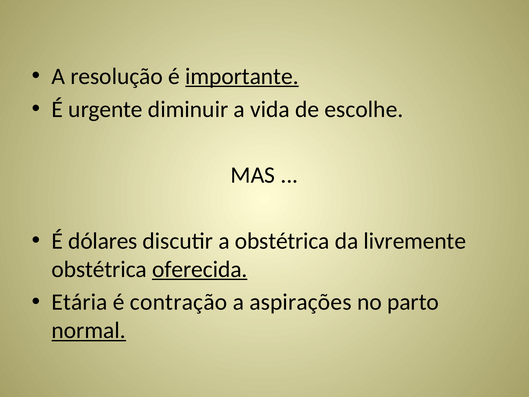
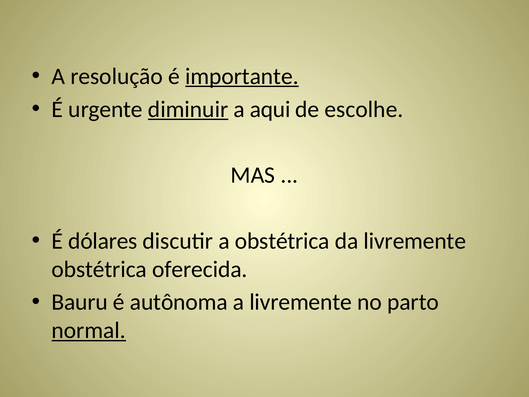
diminuir underline: none -> present (188, 109)
vida: vida -> aqui (270, 109)
oferecida underline: present -> none (200, 269)
Etária: Etária -> Bauru (80, 302)
contração: contração -> autônoma (179, 302)
a aspirações: aspirações -> livremente (301, 302)
